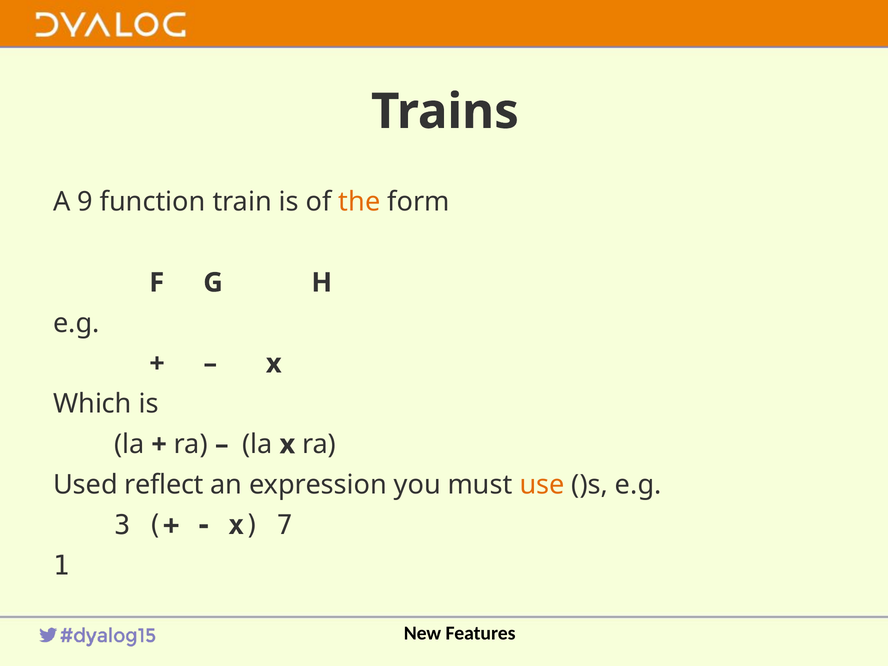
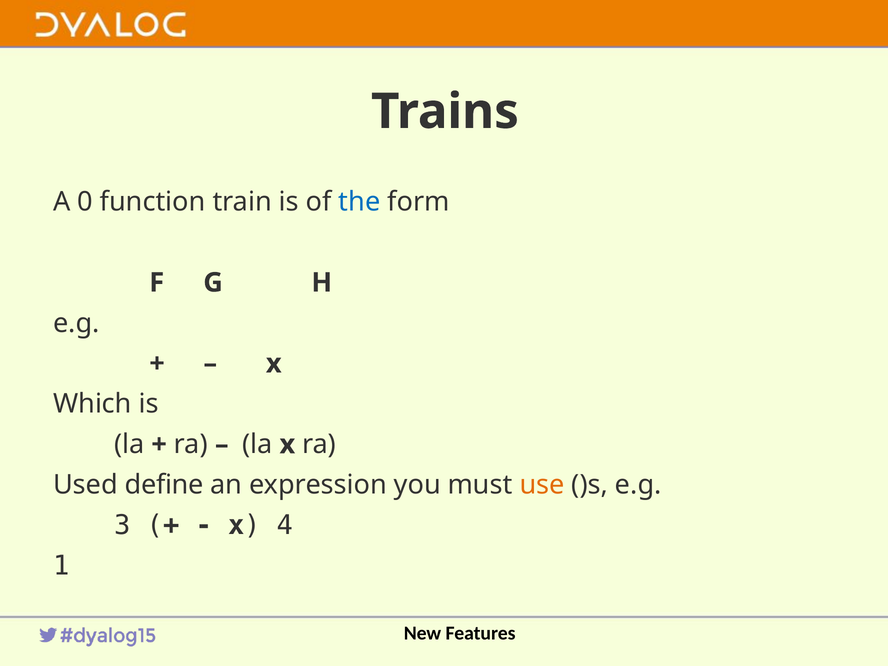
9: 9 -> 0 (85, 202)
the colour: orange -> blue (359, 202)
reflect: reflect -> define (164, 485)
7: 7 -> 4 (285, 525)
